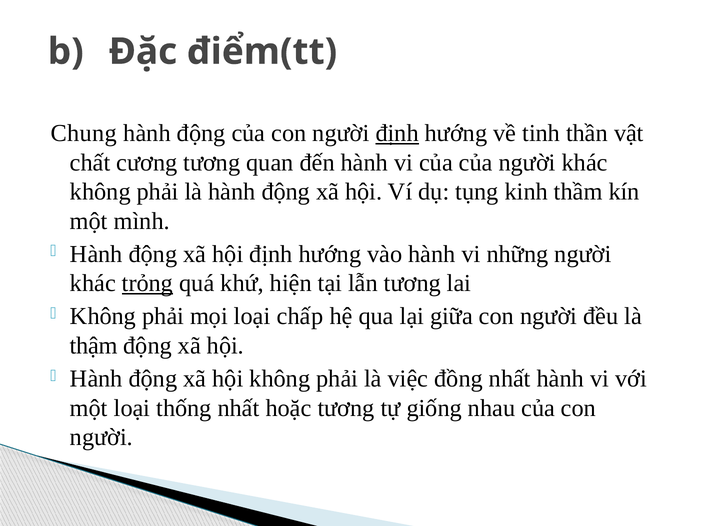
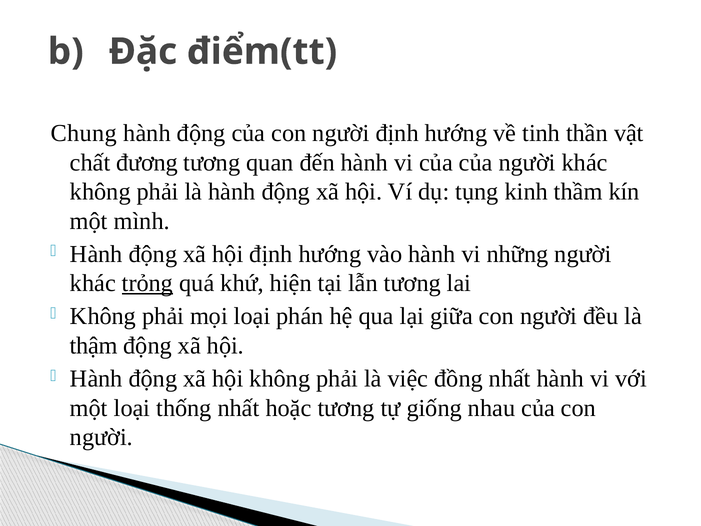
định underline: present -> none (397, 133)
cương: cương -> đương (147, 163)
chấp: chấp -> phán (300, 316)
